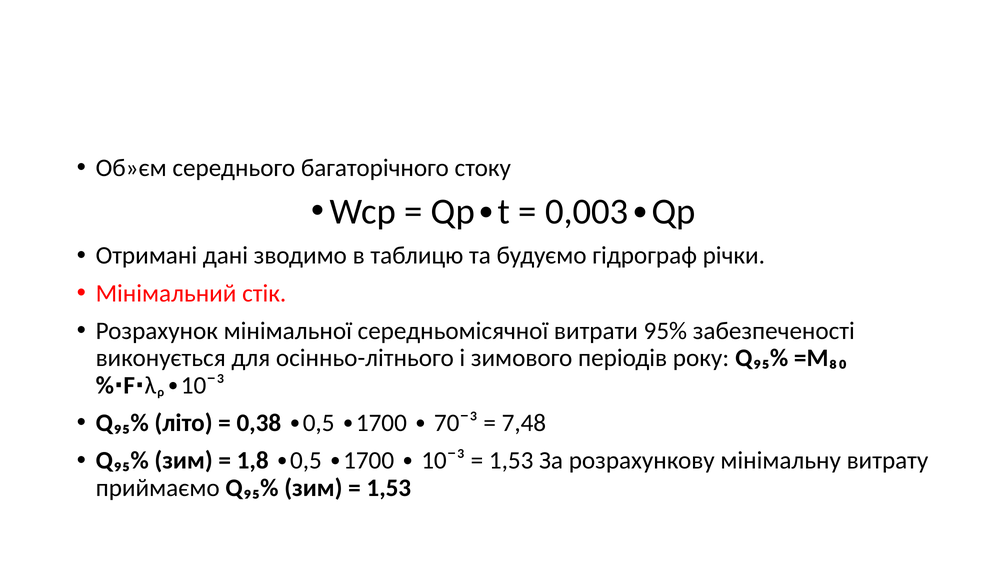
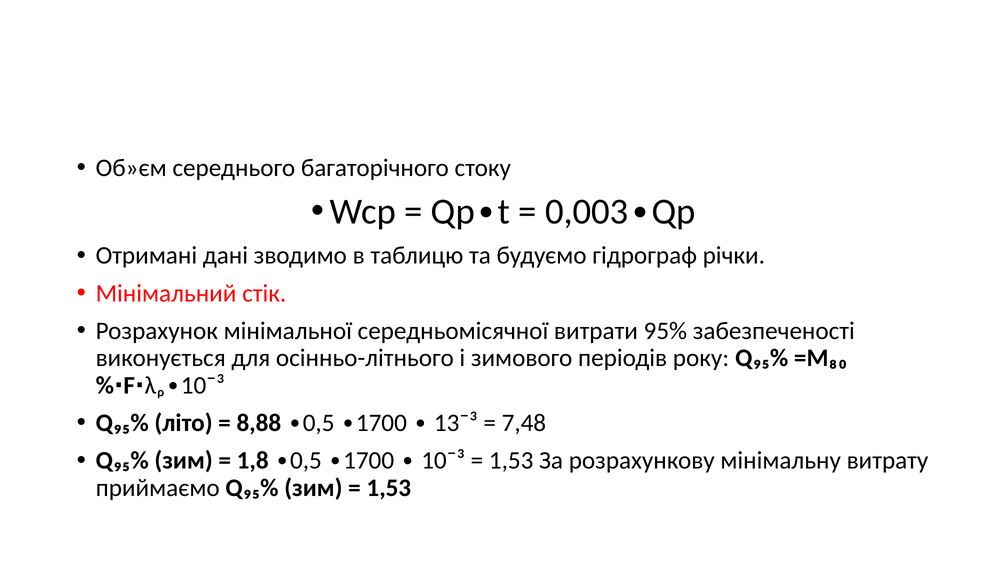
0,38: 0,38 -> 8,88 (259, 423)
70¯³: 70¯³ -> 13¯³ (456, 423)
